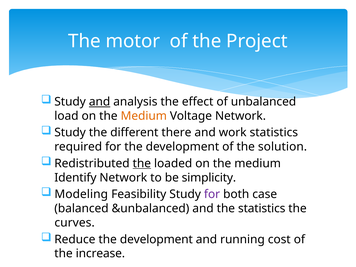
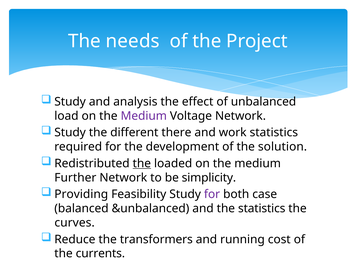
motor: motor -> needs (133, 41)
and underline: present -> none (100, 102)
Medium colour: orange -> purple (144, 116)
Identify: Identify -> Further (75, 178)
Modeling: Modeling -> Providing (81, 194)
Reduce the development: development -> transformers (156, 239)
increase: increase -> currents (100, 254)
